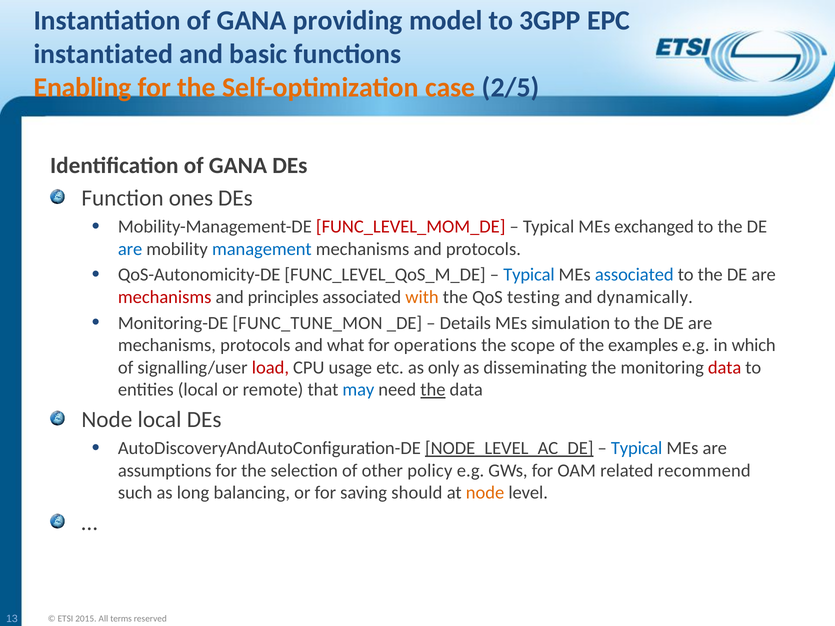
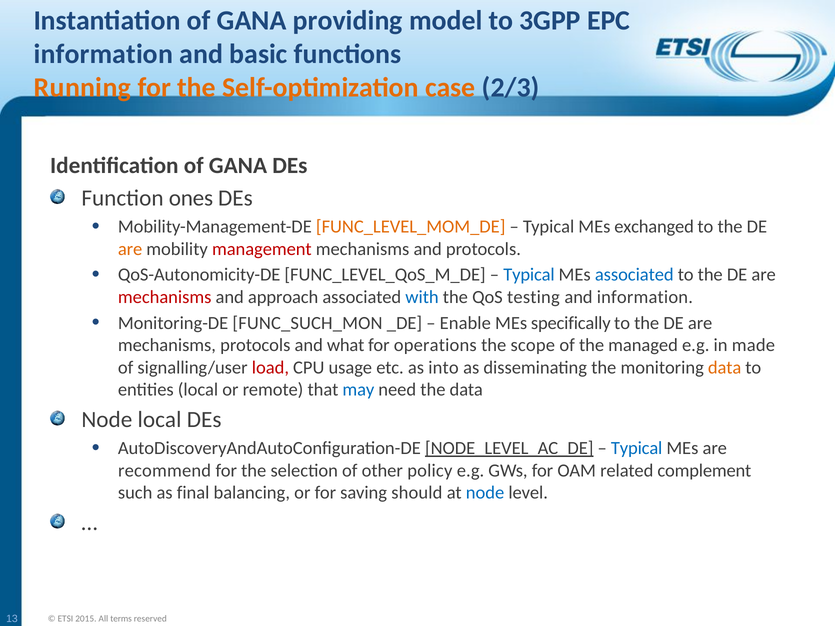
instantiated: instantiated -> information (103, 54)
Enabling: Enabling -> Running (82, 88)
2/5: 2/5 -> 2/3 (511, 88)
FUNC_LEVEL_MOM_DE colour: red -> orange (411, 227)
are colour: blue -> orange (130, 249)
management colour: blue -> red (262, 249)
principles: principles -> approach (283, 297)
with colour: orange -> blue (422, 297)
and dynamically: dynamically -> information (645, 297)
FUNC_TUNE_MON: FUNC_TUNE_MON -> FUNC_SUCH_MON (307, 323)
Details: Details -> Enable (465, 323)
simulation: simulation -> specifically (571, 323)
examples: examples -> managed (643, 345)
which: which -> made (753, 345)
only: only -> into (444, 368)
data colour: red -> orange (725, 368)
the underline: present -> none (433, 390)
assumptions: assumptions -> recommend (165, 471)
recommend: recommend -> complement (704, 471)
long: long -> final (193, 493)
node colour: orange -> blue (485, 493)
